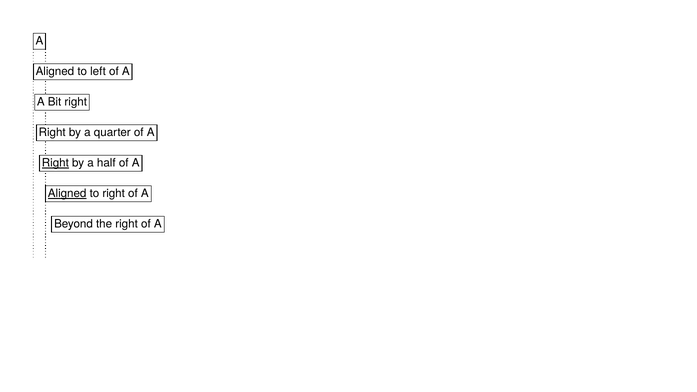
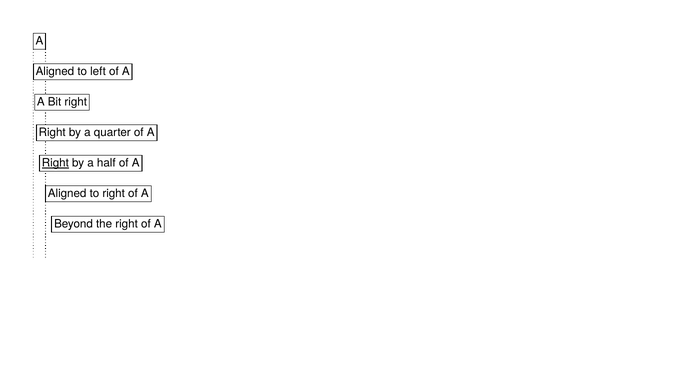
Aligned underline: present -> none (67, 194)
